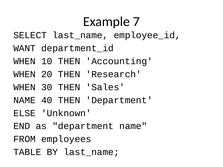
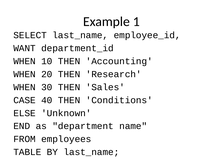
7: 7 -> 1 (136, 22)
NAME: NAME -> CASE (25, 100)
THEN Department: Department -> Conditions (119, 100)
